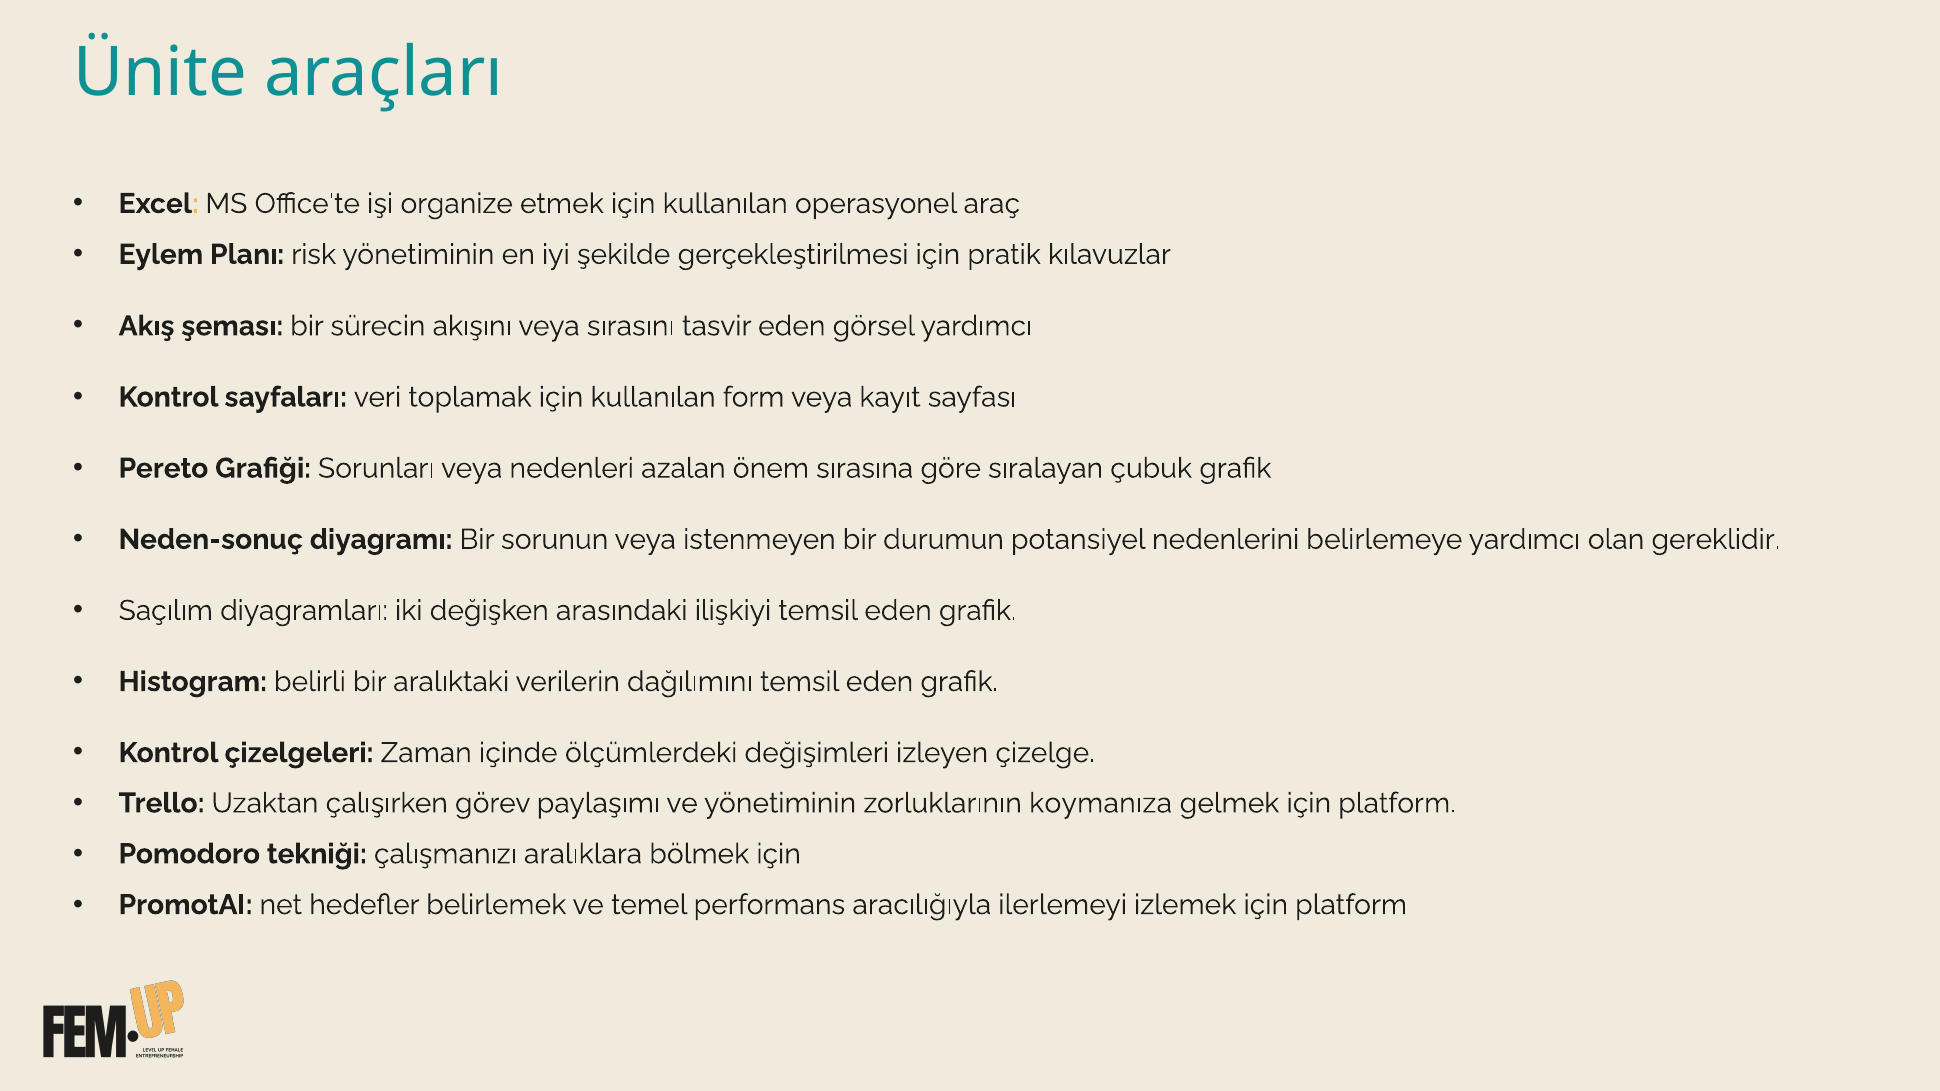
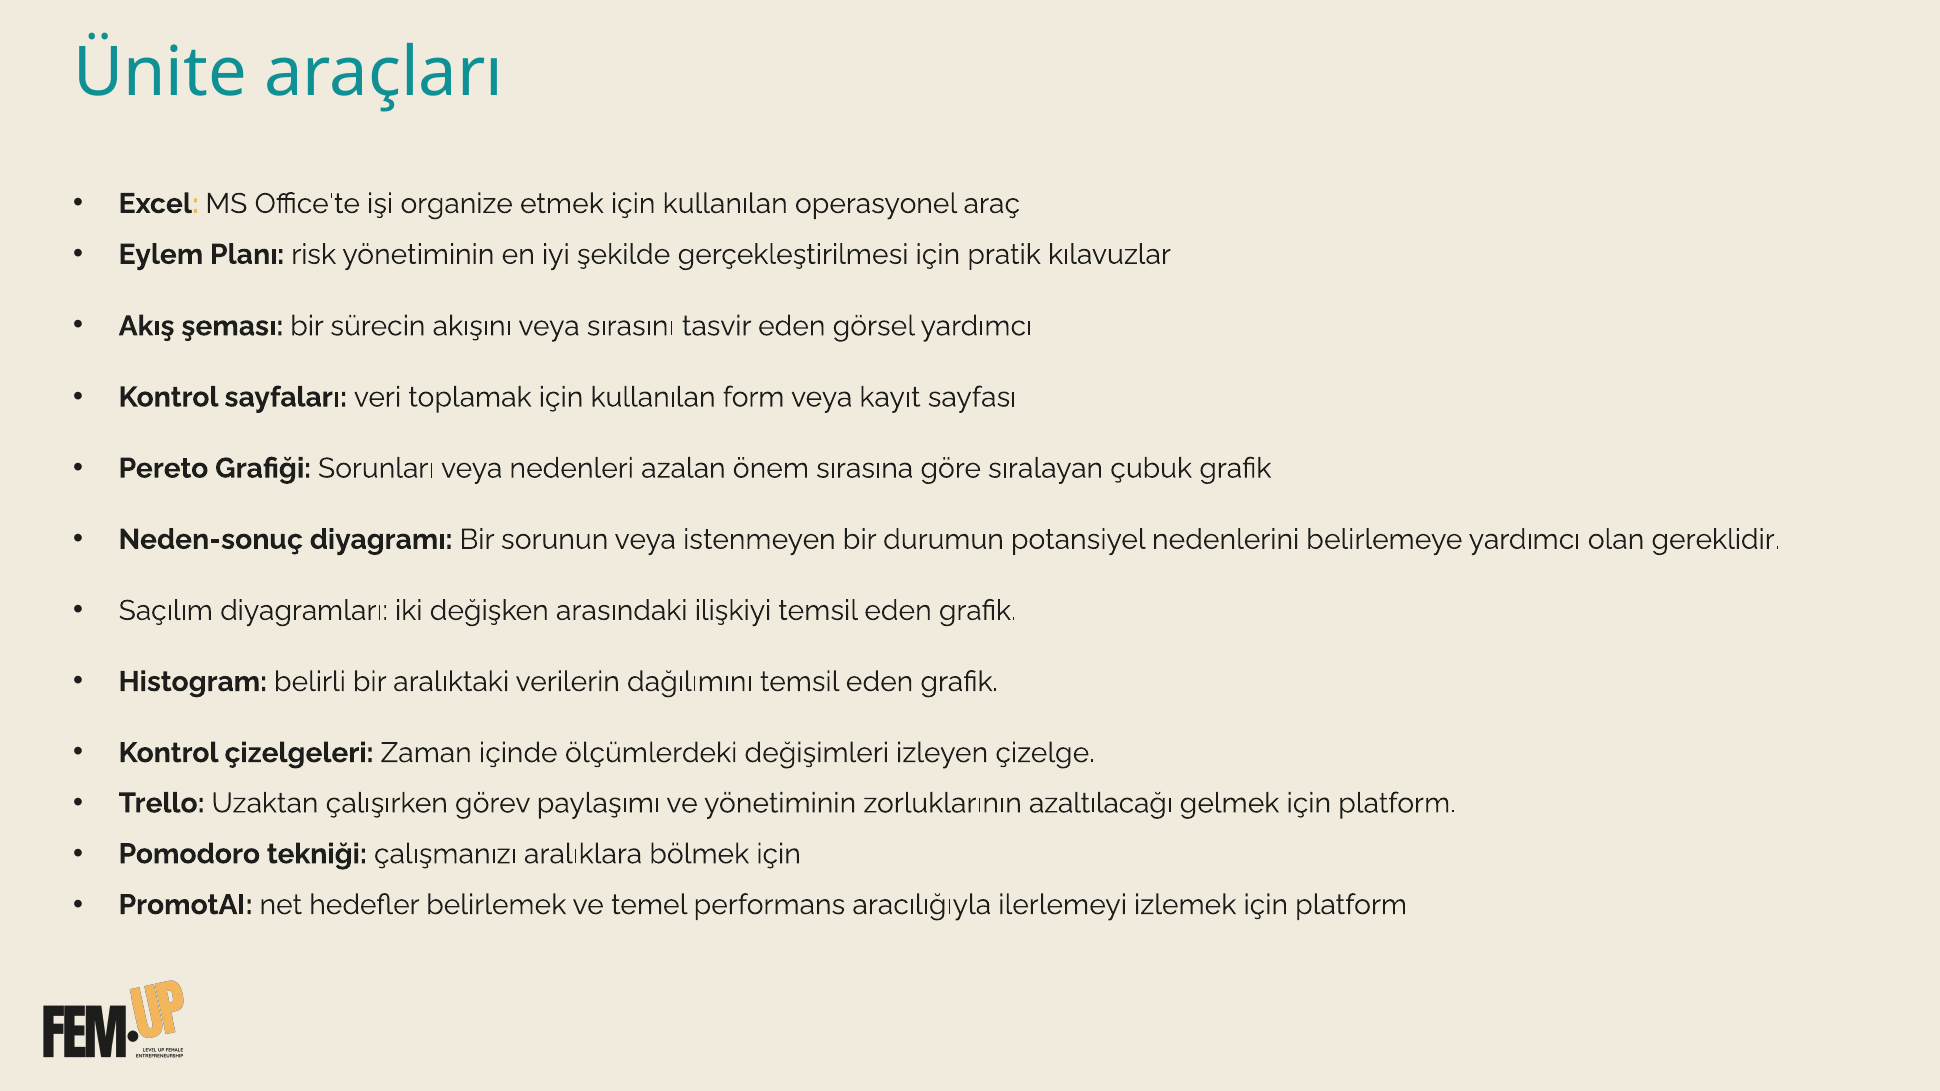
koymanıza: koymanıza -> azaltılacağı (1101, 803)
